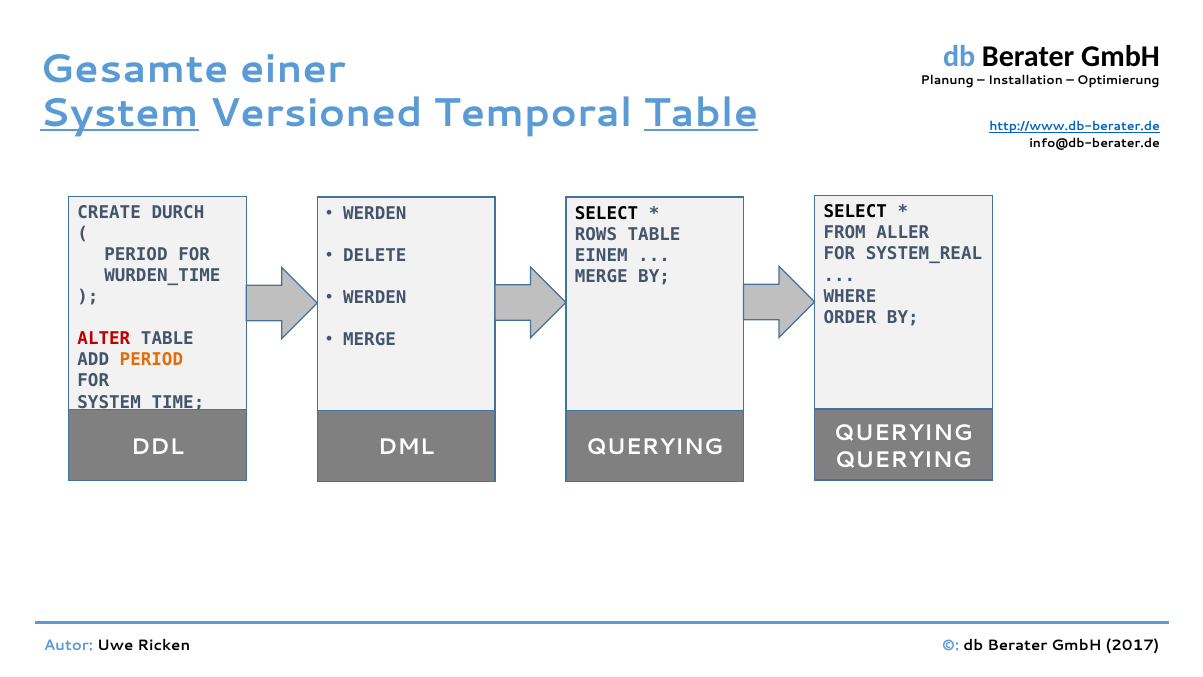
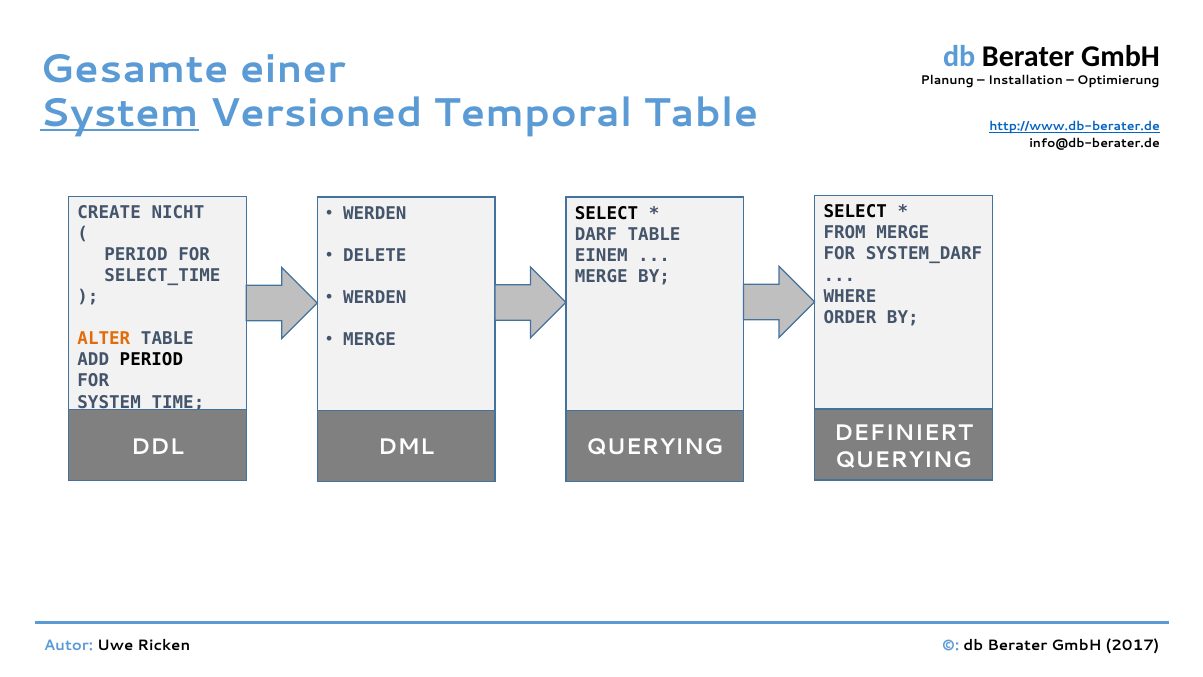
Table underline: present -> none (701, 113)
DURCH: DURCH -> NICHT (178, 212)
FROM ALLER: ALLER -> MERGE (903, 233)
ROWS: ROWS -> DARF (596, 234)
SYSTEM_REAL: SYSTEM_REAL -> SYSTEM_DARF (924, 254)
WURDEN_TIME: WURDEN_TIME -> SELECT_TIME (162, 276)
ALTER colour: red -> orange (104, 339)
PERIOD colour: orange -> black (151, 360)
QUERYING: QUERYING -> DEFINIERT (903, 432)
